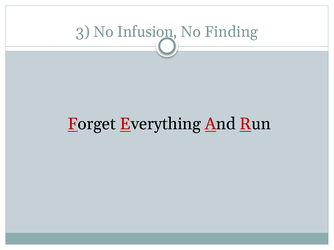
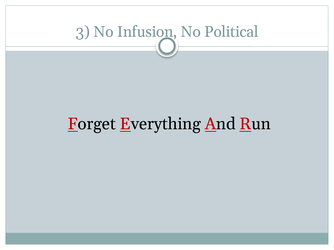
Finding: Finding -> Political (231, 32)
